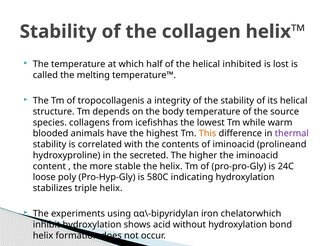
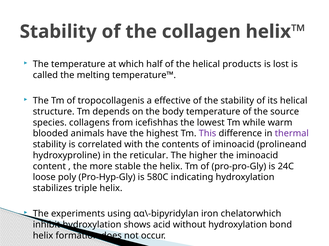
inhibited: inhibited -> products (242, 64)
integrity: integrity -> effective (172, 101)
This colour: orange -> purple (208, 134)
secreted: secreted -> reticular (149, 156)
